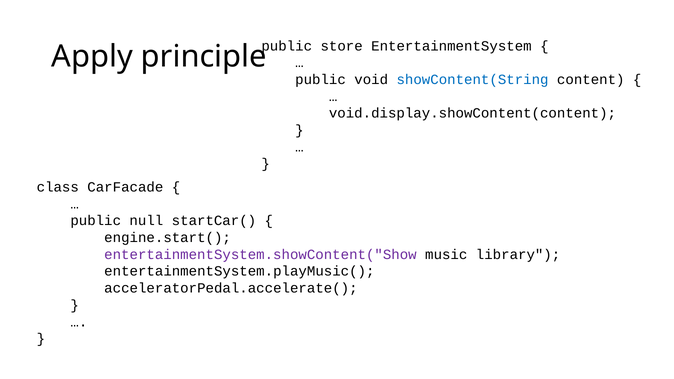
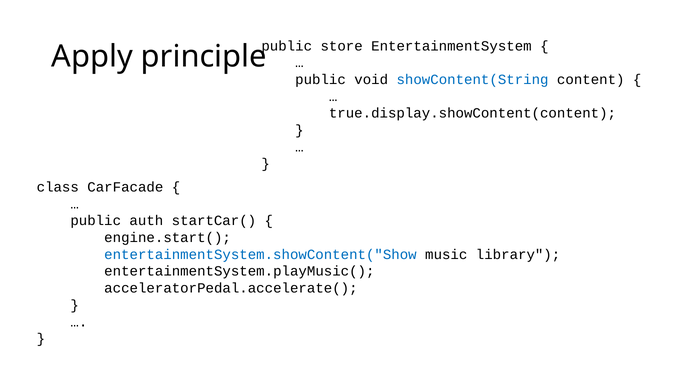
void.display.showContent(content: void.display.showContent(content -> true.display.showContent(content (472, 113)
null: null -> auth (146, 221)
entertainmentSystem.showContent("Show colour: purple -> blue (260, 255)
